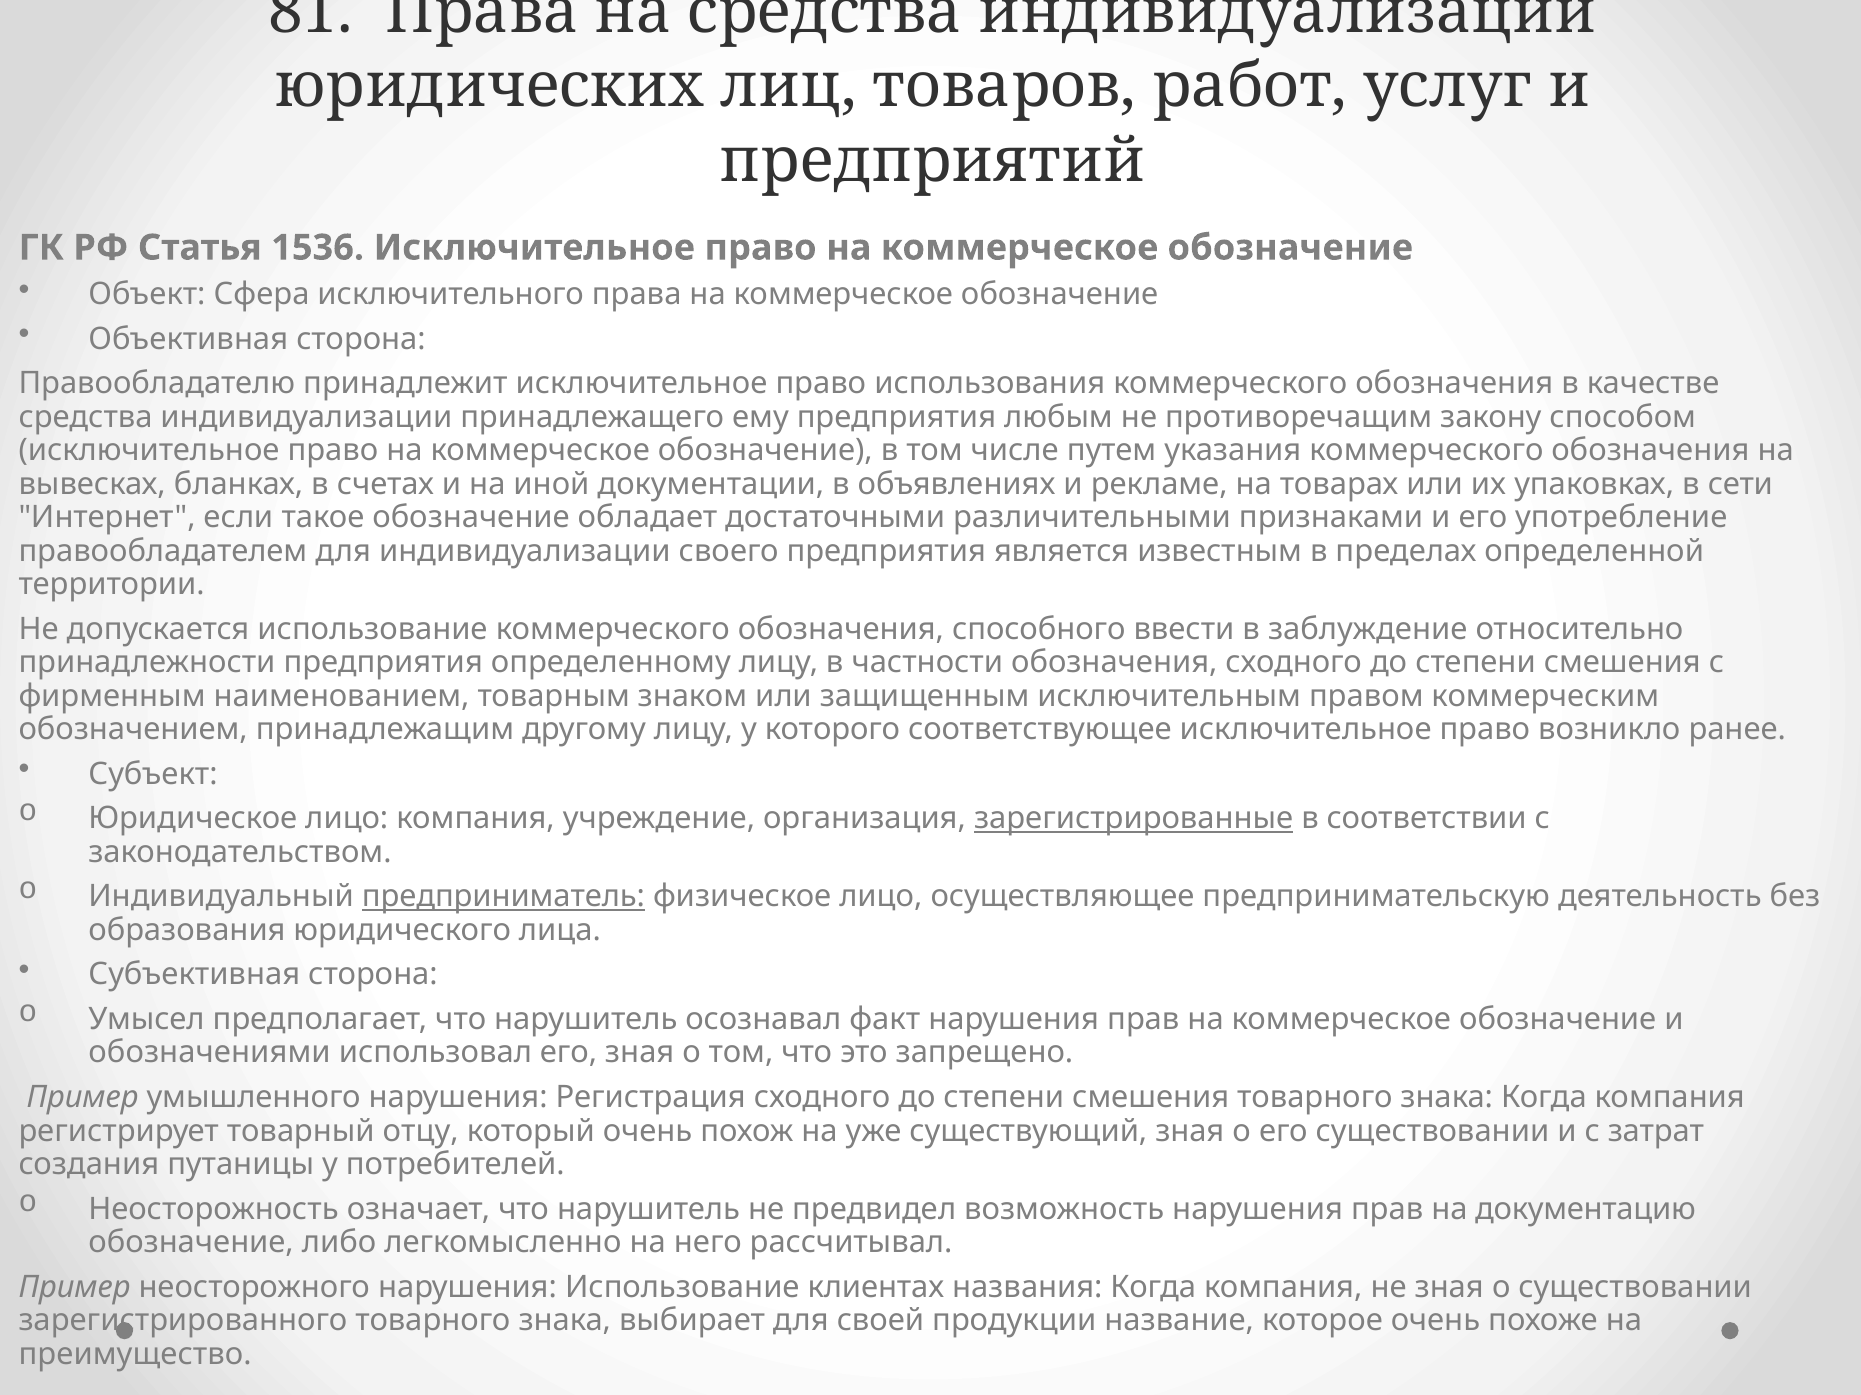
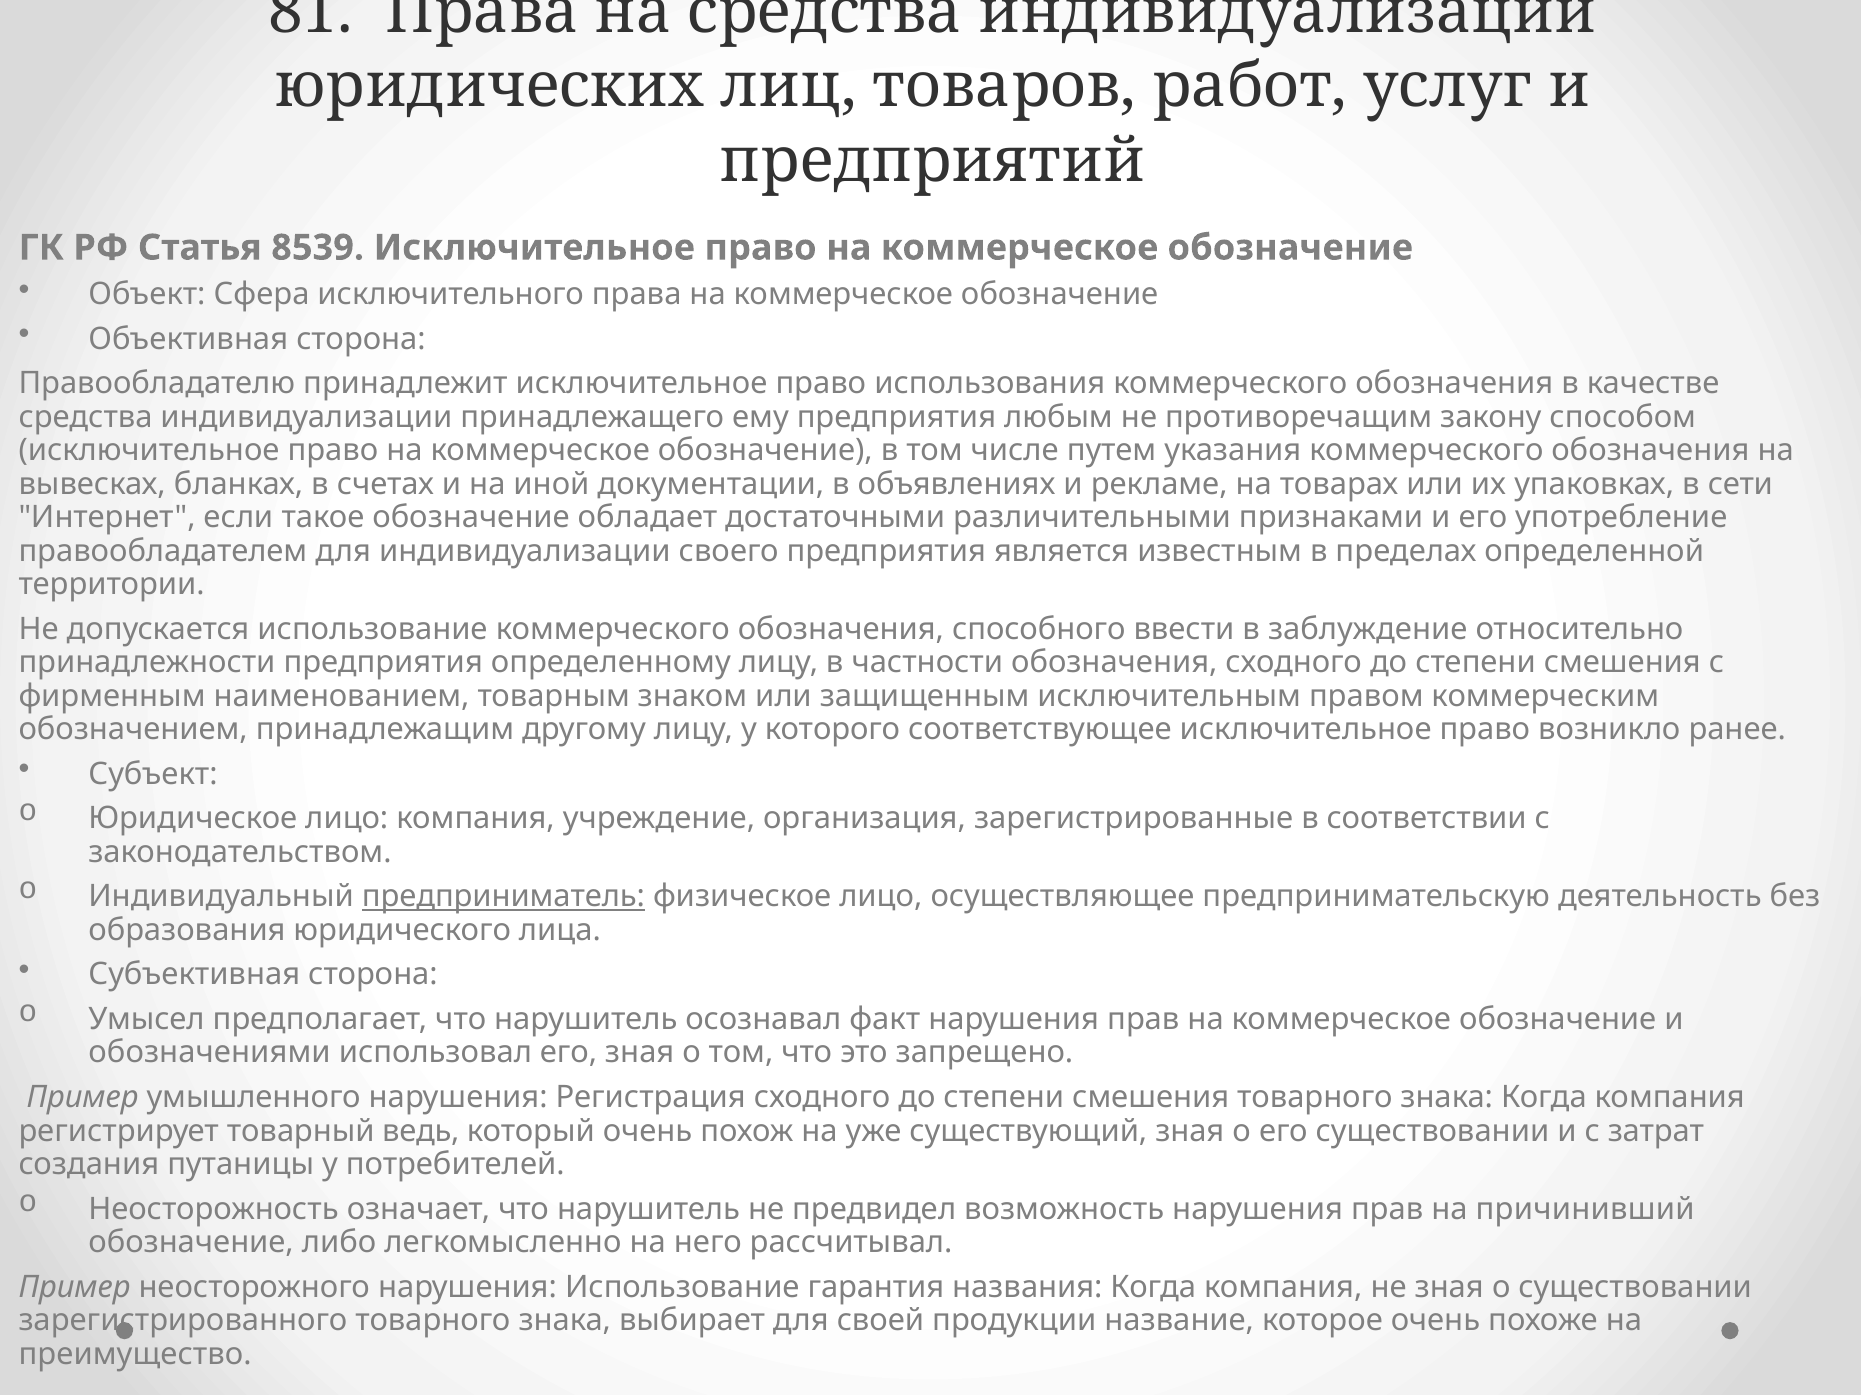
1536: 1536 -> 8539 (318, 248)
зарегистрированные underline: present -> none (1134, 819)
отцу: отцу -> ведь (421, 1131)
документацию: документацию -> причинивший (1585, 1210)
клиентах: клиентах -> гарантия (876, 1288)
